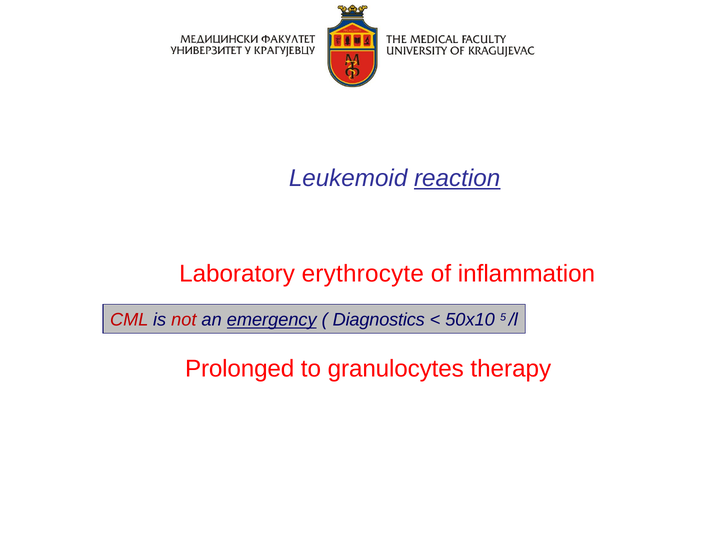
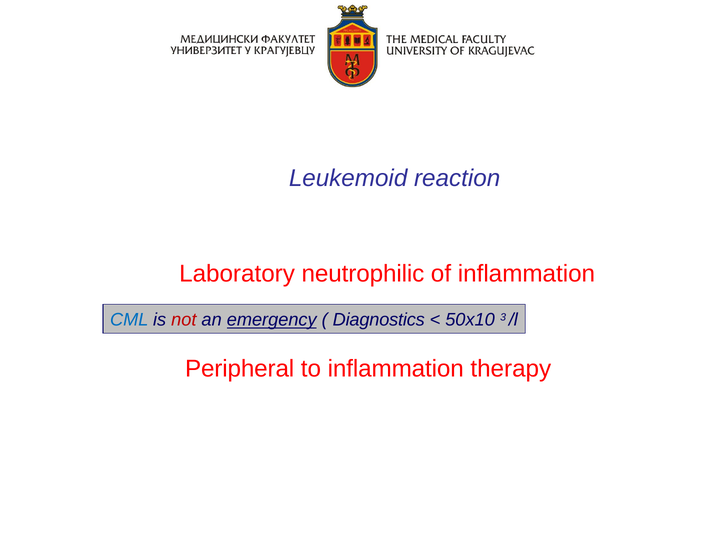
reaction underline: present -> none (457, 178)
erythrocyte: erythrocyte -> neutrophilic (363, 274)
CML colour: red -> blue (129, 320)
5: 5 -> 3 (503, 317)
Prolonged: Prolonged -> Peripheral (240, 369)
to granulocytes: granulocytes -> inflammation (396, 369)
